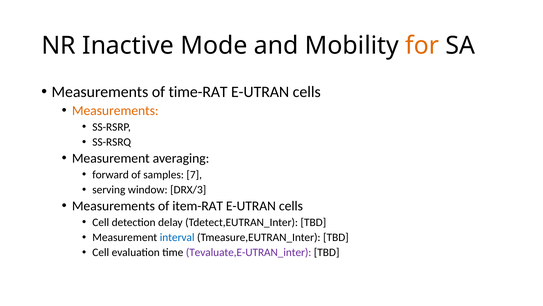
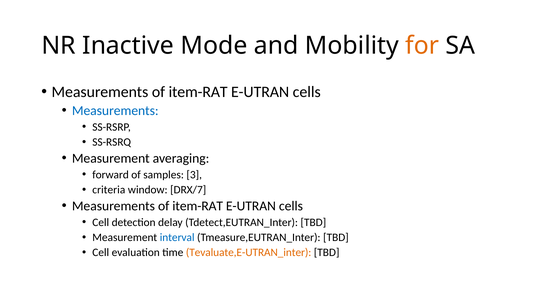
time-RAT: time-RAT -> item-RAT (198, 92)
Measurements colour: orange -> blue (115, 110)
7: 7 -> 3 (194, 174)
serving: serving -> criteria (109, 189)
DRX/3: DRX/3 -> DRX/7 (188, 189)
Tevaluate,E-UTRAN_inter colour: purple -> orange (249, 252)
